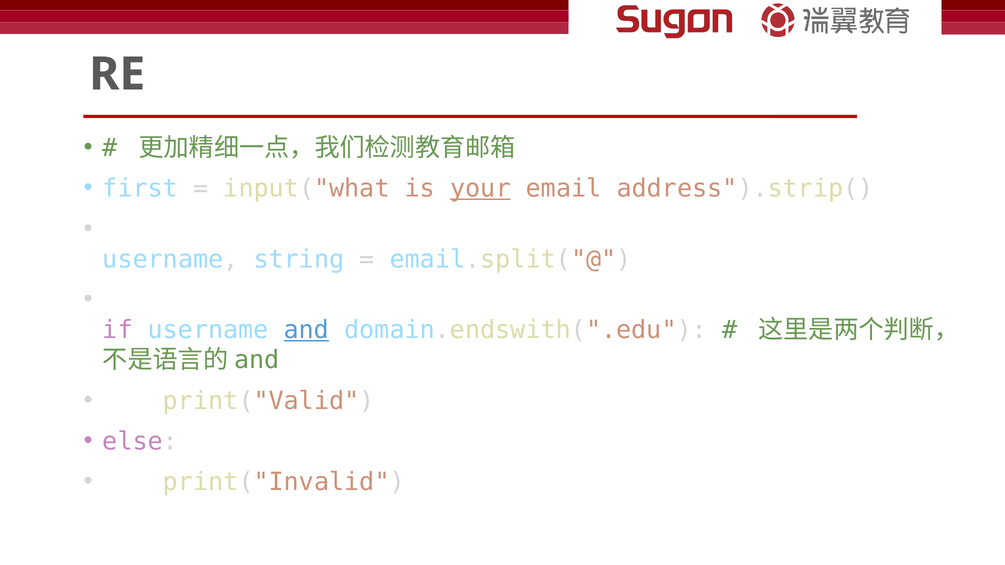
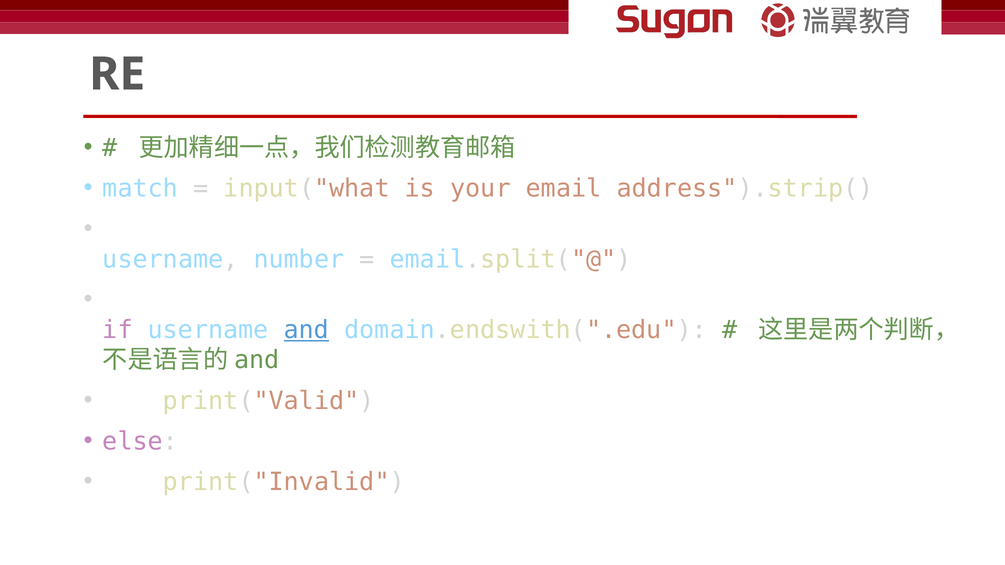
first: first -> match (140, 189)
your underline: present -> none (480, 189)
string: string -> number (299, 259)
